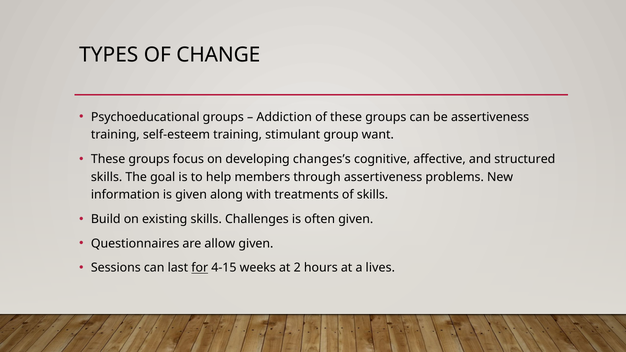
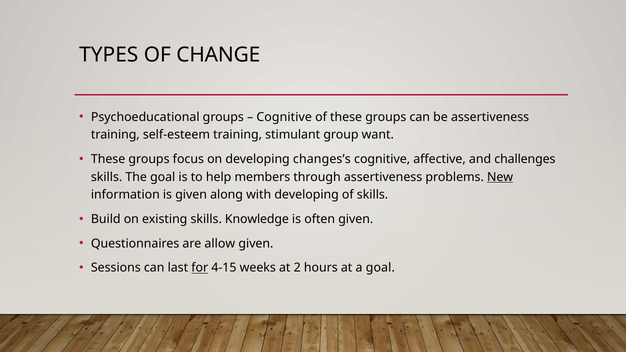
Addiction: Addiction -> Cognitive (284, 117)
structured: structured -> challenges (525, 159)
New underline: none -> present (500, 177)
with treatments: treatments -> developing (307, 195)
Challenges: Challenges -> Knowledge (257, 219)
a lives: lives -> goal (380, 268)
